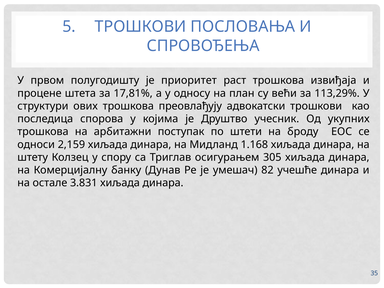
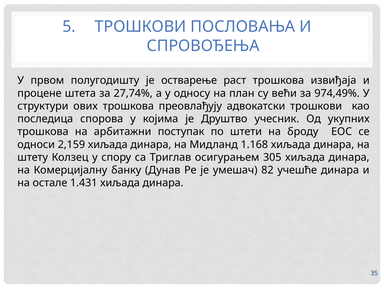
приоритет: приоритет -> oстварење (189, 80)
17,81%: 17,81% -> 27,74% (133, 93)
113,29%: 113,29% -> 974,49% (337, 93)
3.831: 3.831 -> 1.431 (84, 183)
